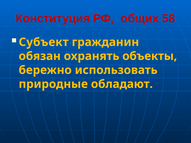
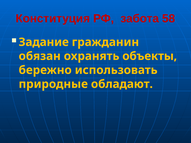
общих: общих -> забота (140, 19)
Субъект: Субъект -> Задание (44, 42)
